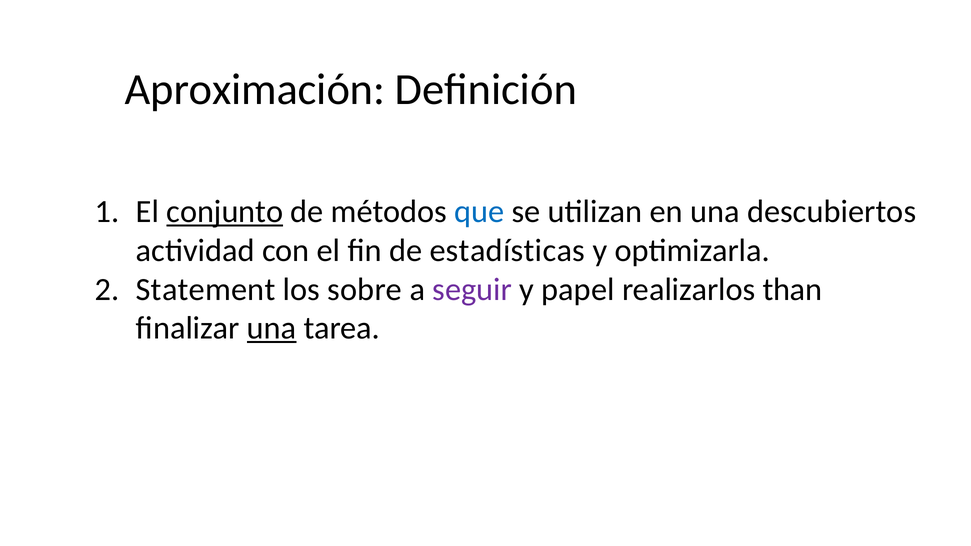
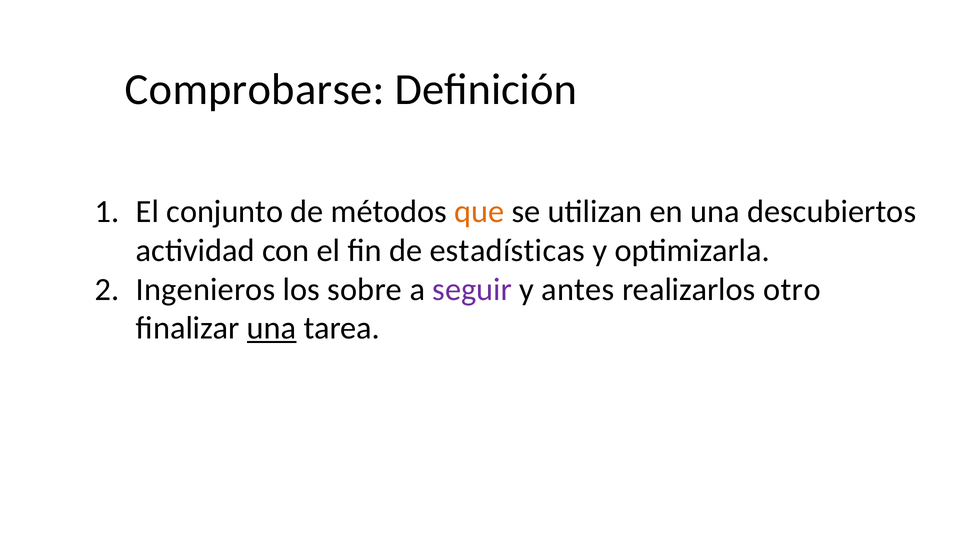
Aproximación: Aproximación -> Comprobarse (255, 89)
conjunto underline: present -> none (225, 212)
que colour: blue -> orange (479, 212)
Statement: Statement -> Ingenieros (206, 290)
papel: papel -> antes (578, 290)
than: than -> otro (792, 290)
